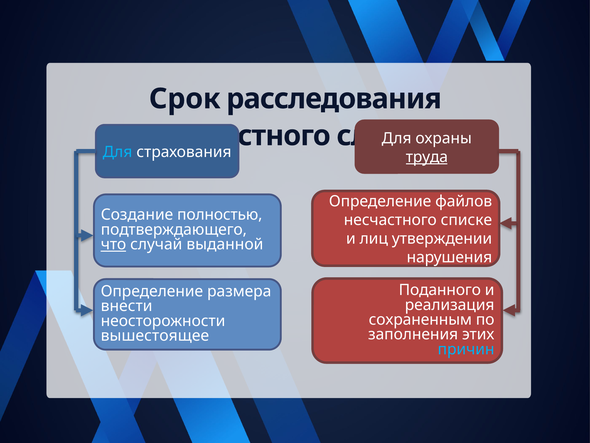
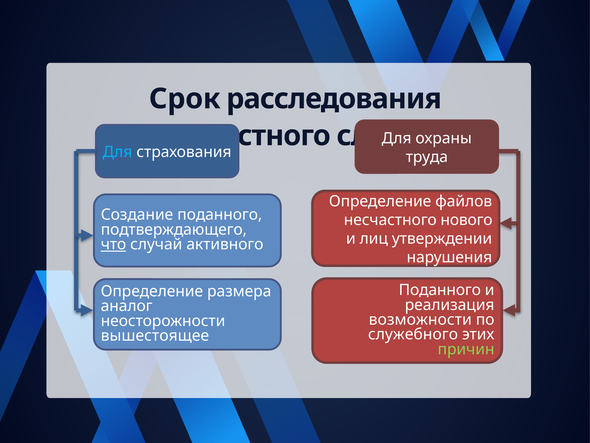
труда underline: present -> none (427, 157)
Создание полностью: полностью -> поданного (220, 215)
списке: списке -> нового (467, 220)
выданной: выданной -> активного (225, 244)
внести: внести -> аналог (127, 306)
сохраненным: сохраненным -> возможности (420, 319)
заполнения: заполнения -> служебного (413, 334)
причин colour: light blue -> light green (466, 349)
